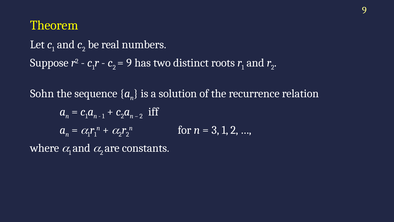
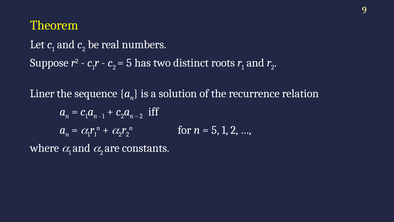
9: 9 -> 5 (129, 63)
Sohn: Sohn -> Liner (42, 93)
3: 3 -> 5 (215, 130)
